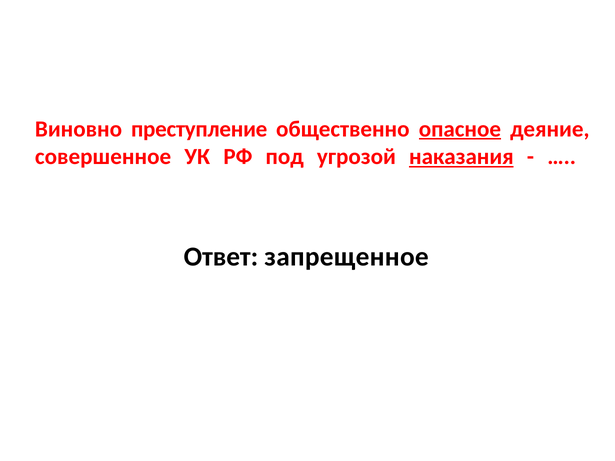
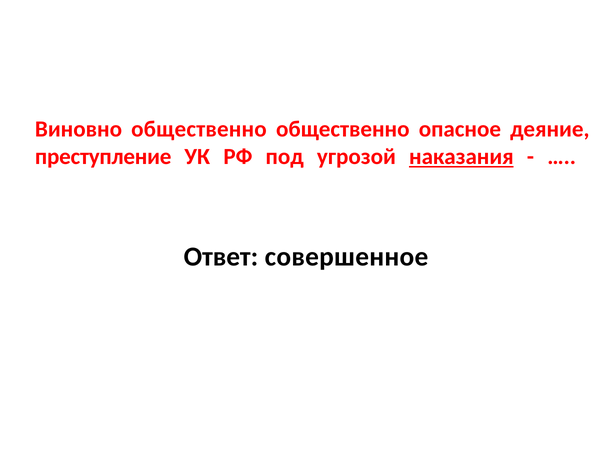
Виновно преступление: преступление -> общественно (199, 129)
опасное underline: present -> none (460, 129)
совершенное: совершенное -> преступление (103, 157)
запрещенное: запрещенное -> совершенное (347, 257)
